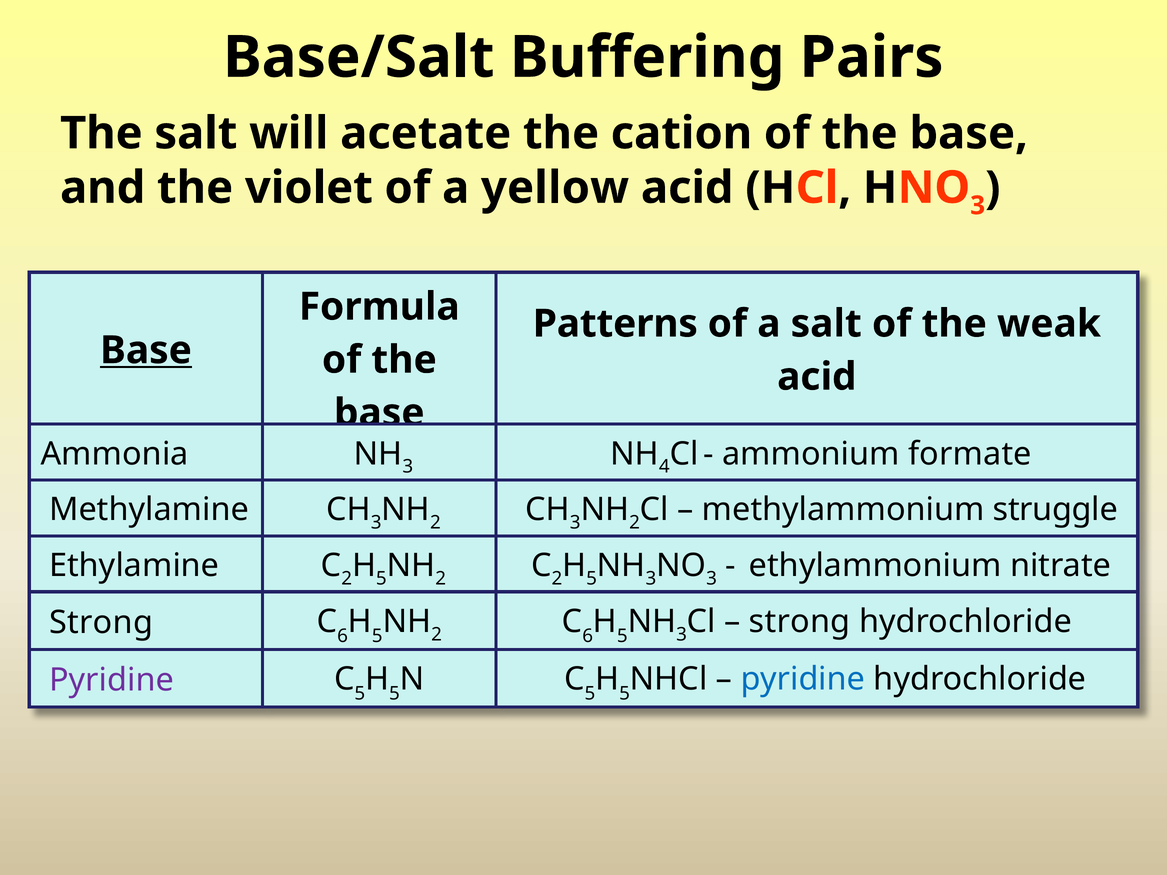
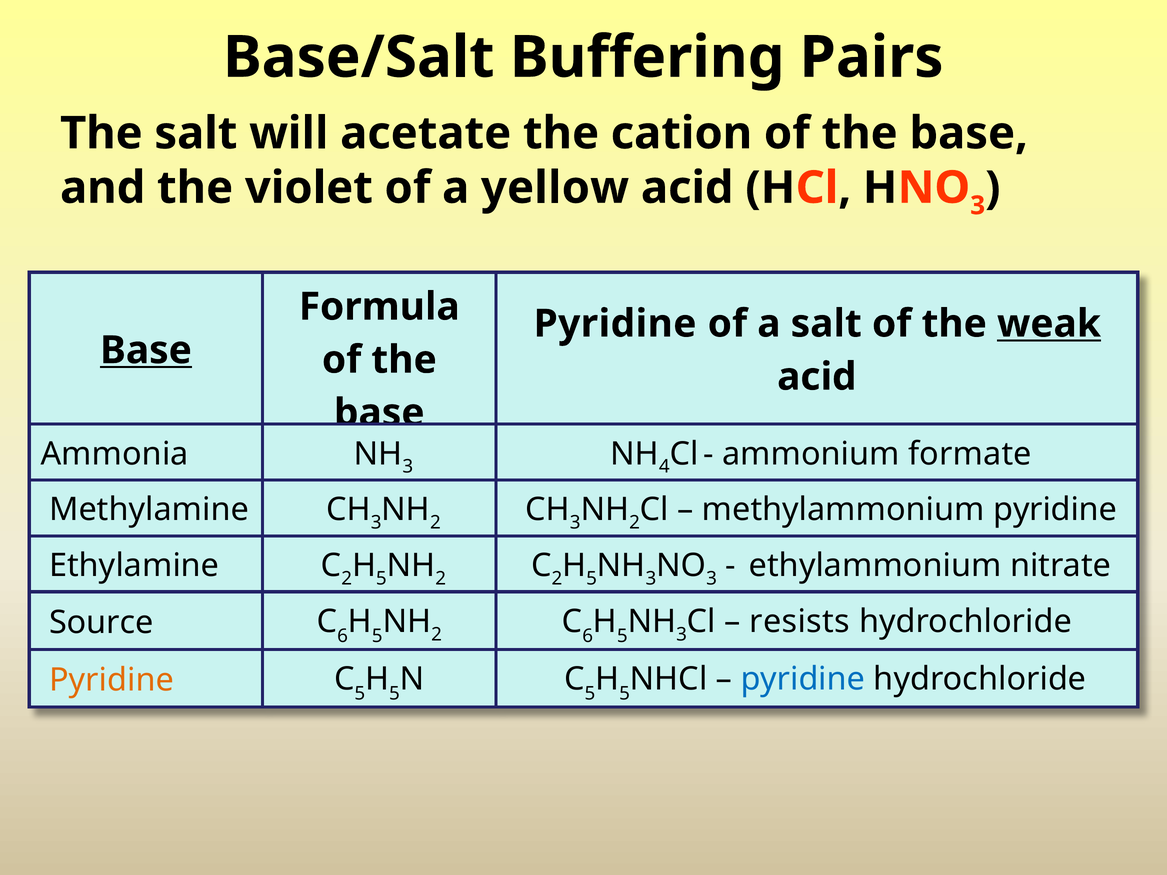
Patterns: Patterns -> Pyridine (615, 324)
weak underline: none -> present (1049, 324)
methylammonium struggle: struggle -> pyridine (1055, 510)
Strong: Strong -> Source (101, 623)
strong: strong -> resists (800, 622)
Pyridine colour: purple -> orange (112, 680)
